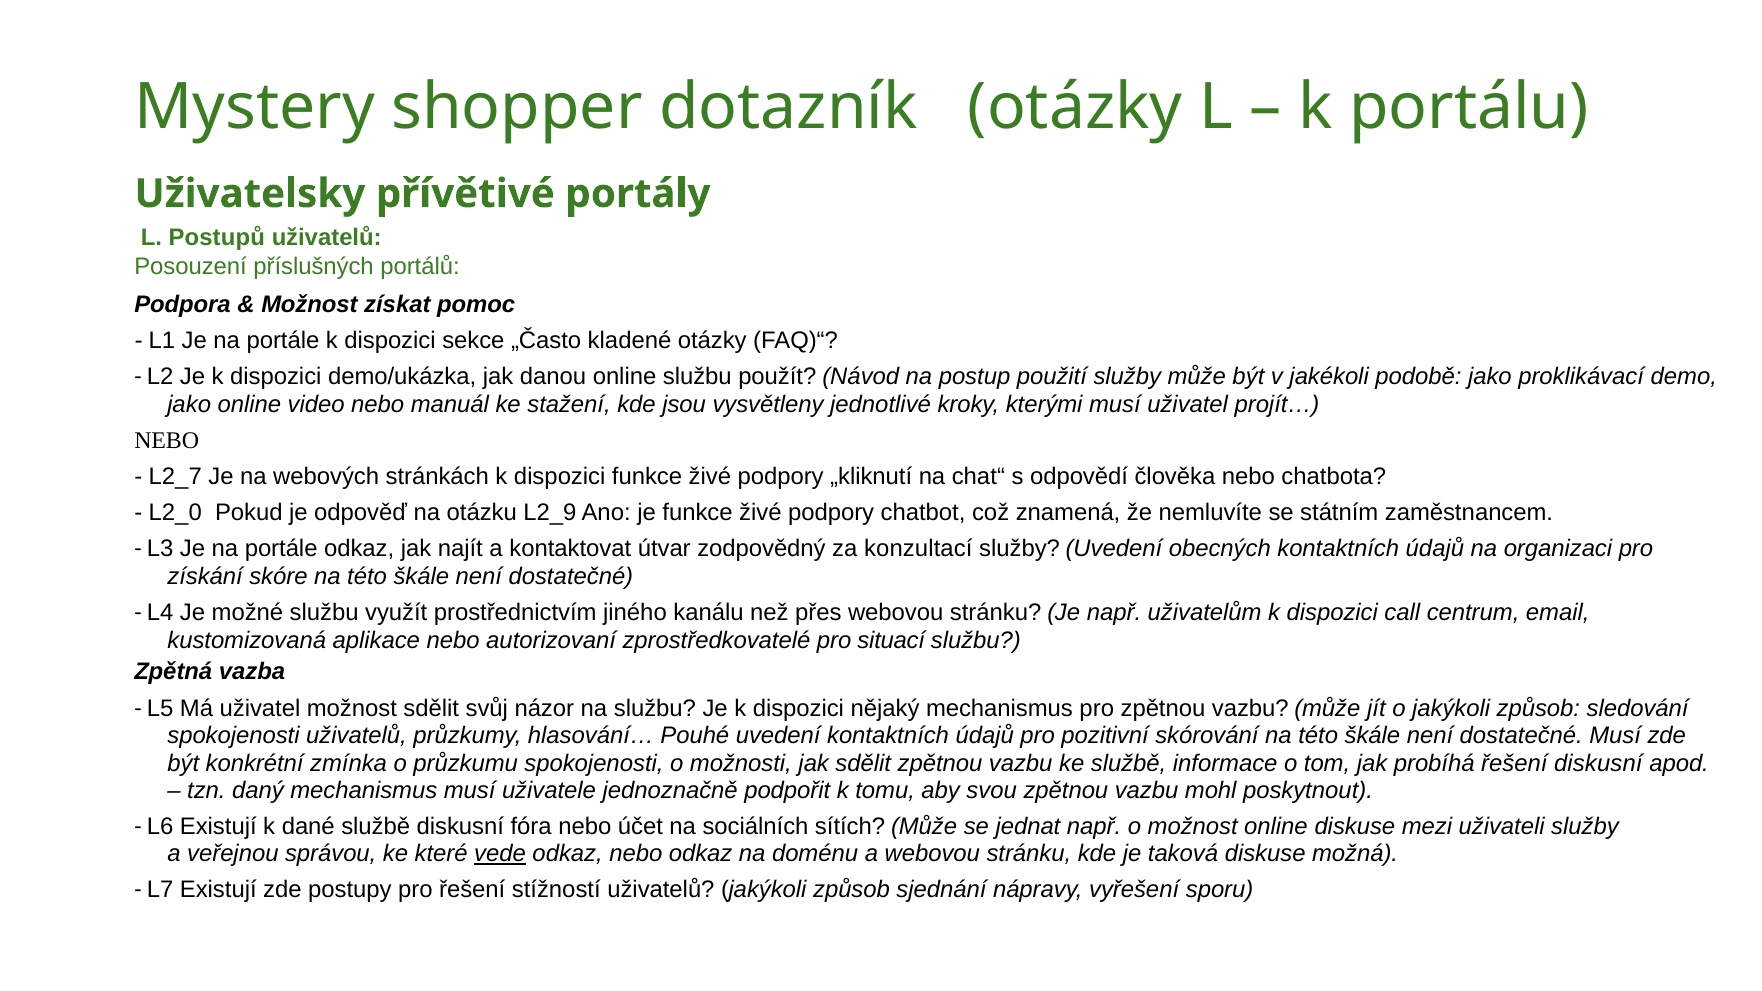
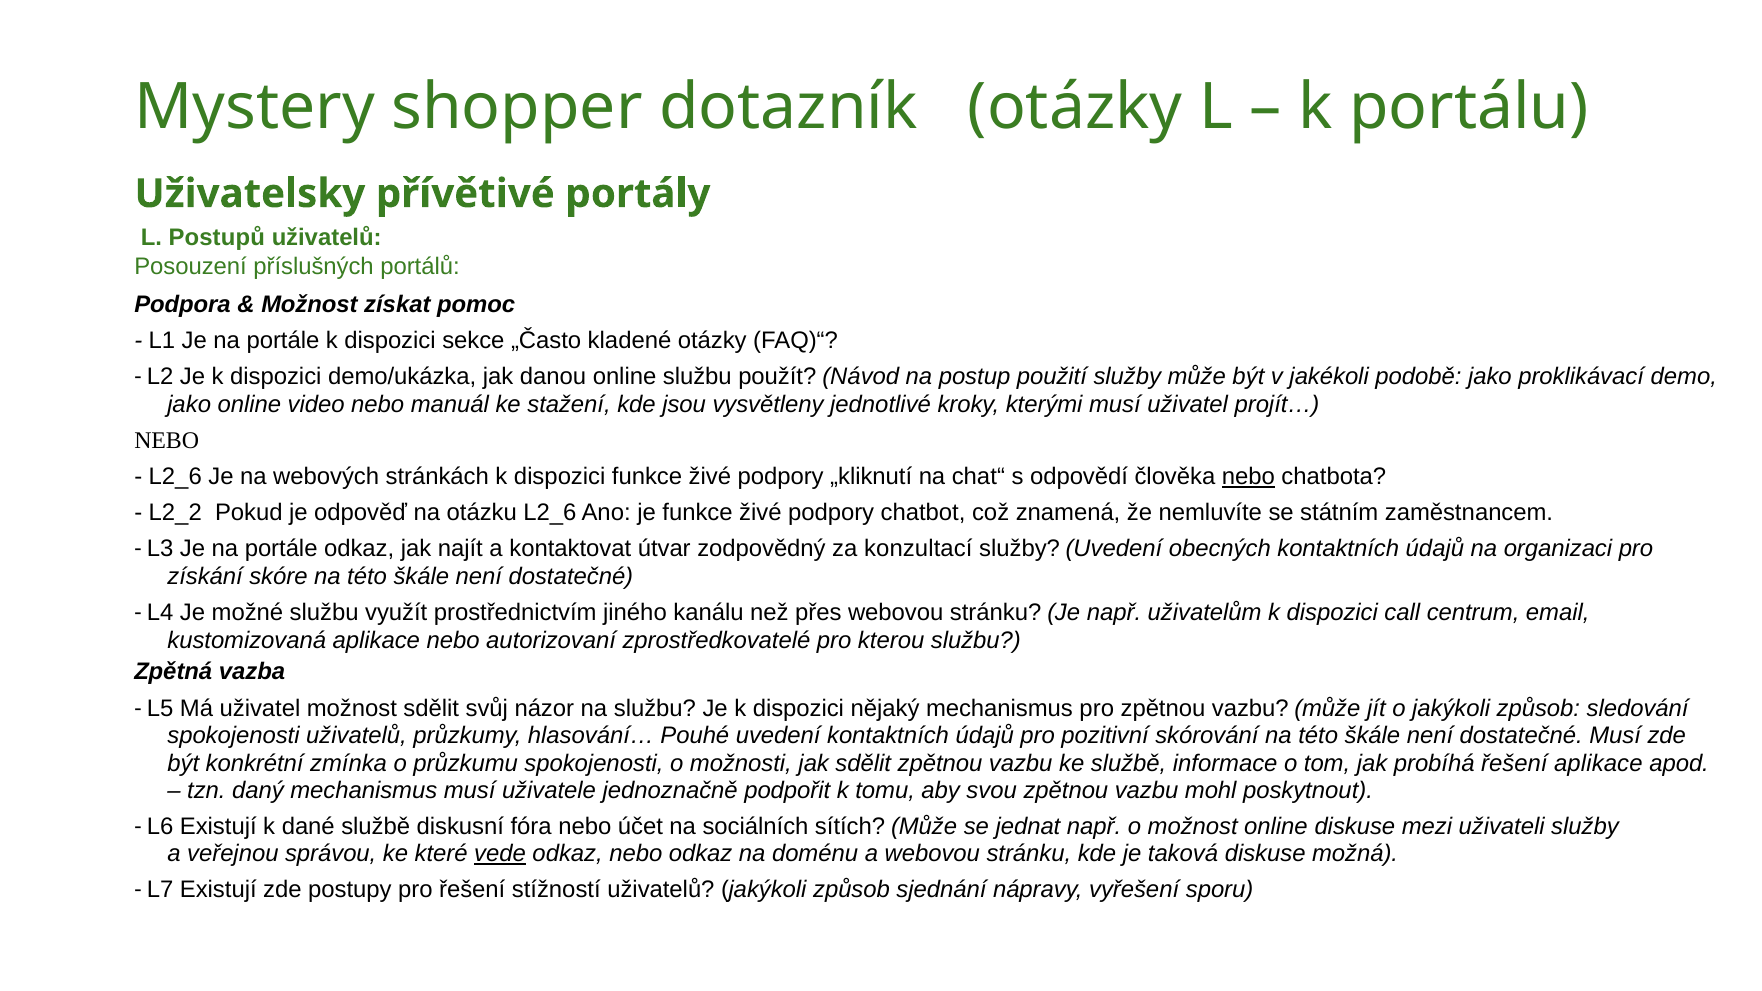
L2_7: L2_7 -> L2_6 (175, 477)
nebo underline: none -> present (1248, 477)
L2_0: L2_0 -> L2_2 (175, 513)
otázku L2_9: L2_9 -> L2_6 (550, 513)
situací: situací -> kterou (891, 640)
řešení diskusní: diskusní -> aplikace (1598, 763)
